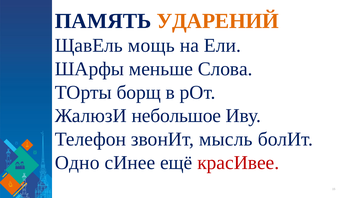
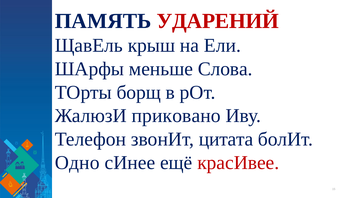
УДАРЕНИЙ colour: orange -> red (218, 21)
мощь: мощь -> крыш (151, 45)
небольшое: небольшое -> приковано (176, 116)
мысль: мысль -> цитата (226, 139)
